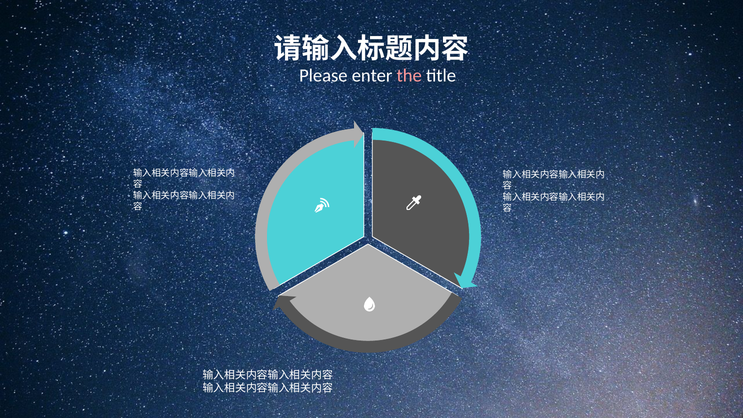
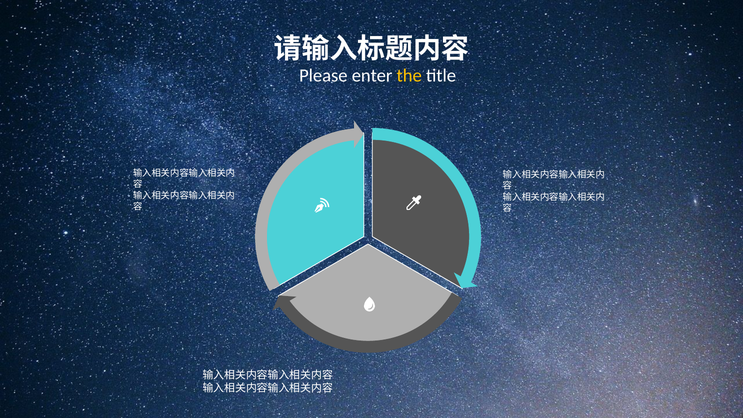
the colour: pink -> yellow (409, 75)
